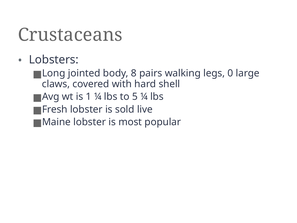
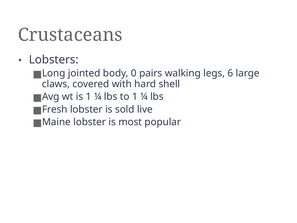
8: 8 -> 0 (134, 73)
0: 0 -> 6 (230, 73)
to 5: 5 -> 1 (135, 97)
